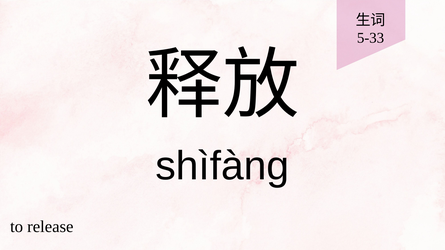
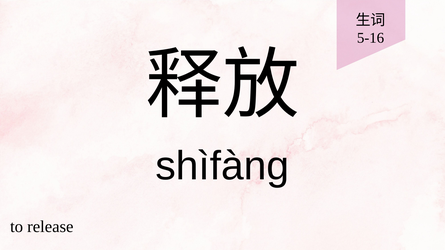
5-33: 5-33 -> 5-16 (371, 38)
